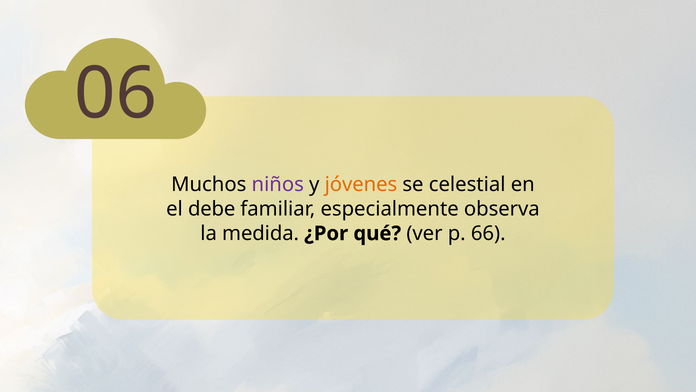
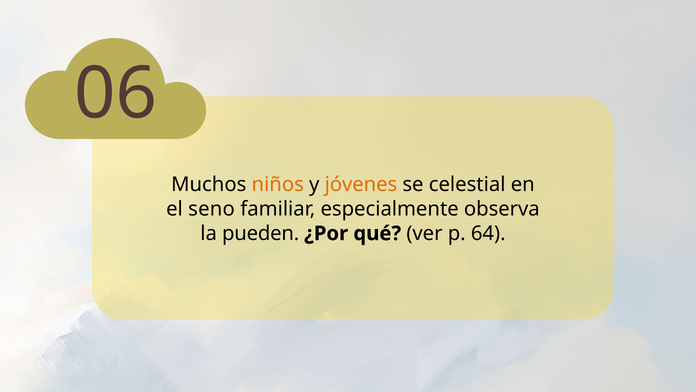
niños colour: purple -> orange (278, 184)
debe: debe -> seno (212, 209)
medida: medida -> pueden (261, 233)
66: 66 -> 64 (488, 233)
